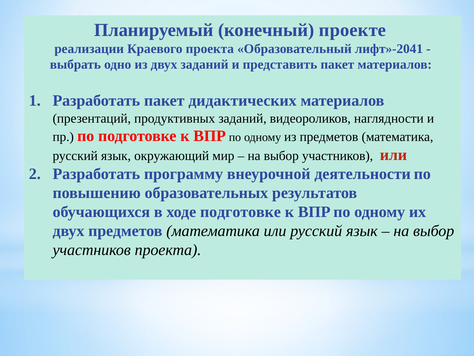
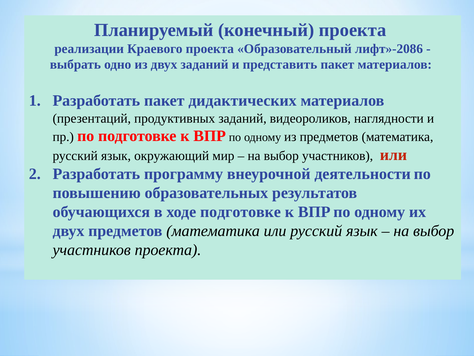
конечный проекте: проекте -> проекта (353, 30)
лифт»-2041: лифт»-2041 -> лифт»-2086 (389, 49)
